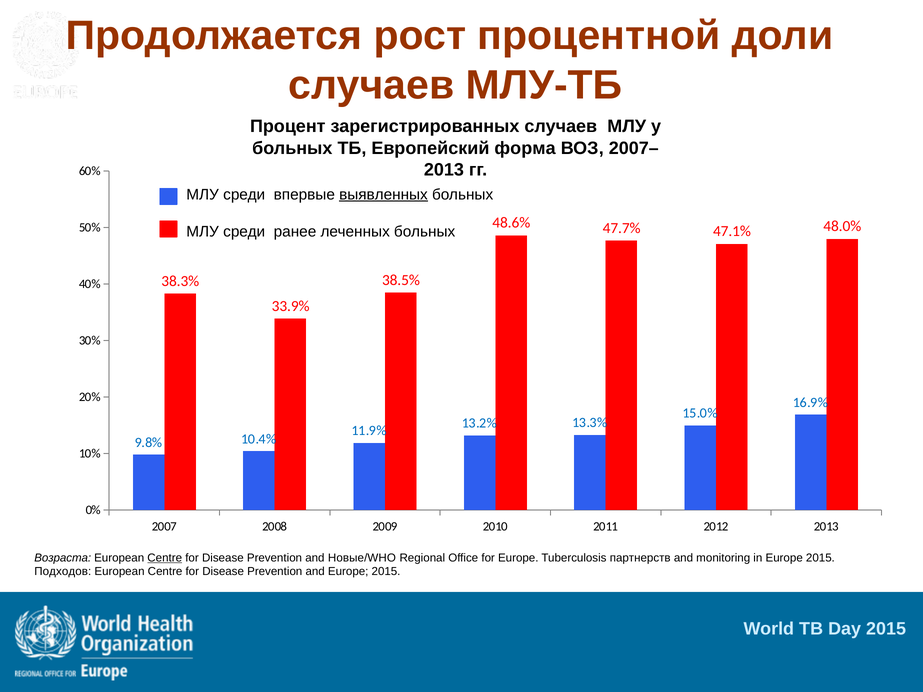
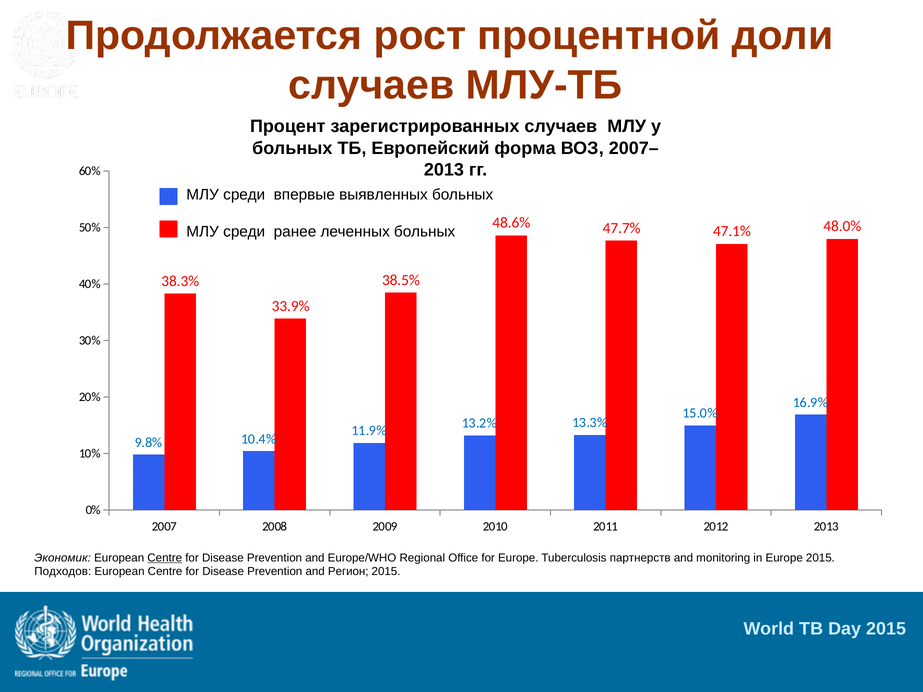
выявленных underline: present -> none (383, 195)
Возраста: Возраста -> Экономик (63, 558)
Новые/WHO: Новые/WHO -> Europe/WHO (362, 558)
and Europe: Europe -> Регион (348, 572)
